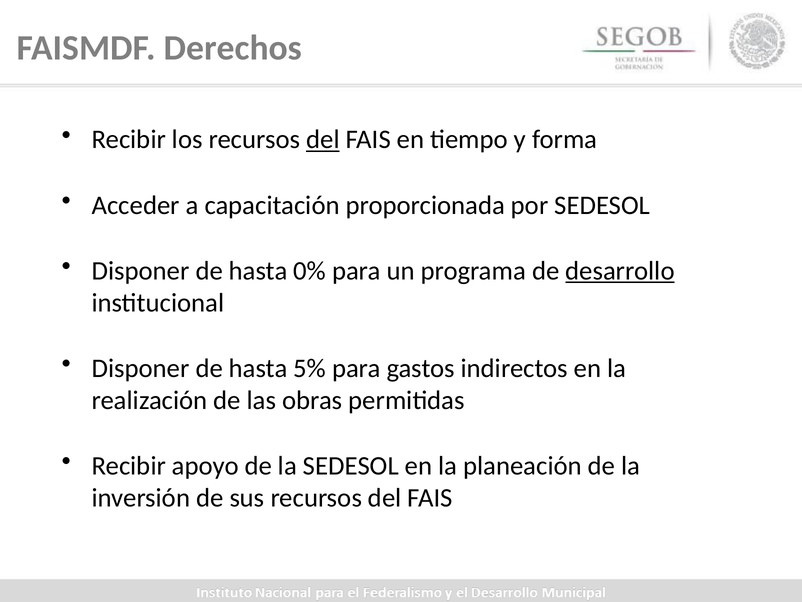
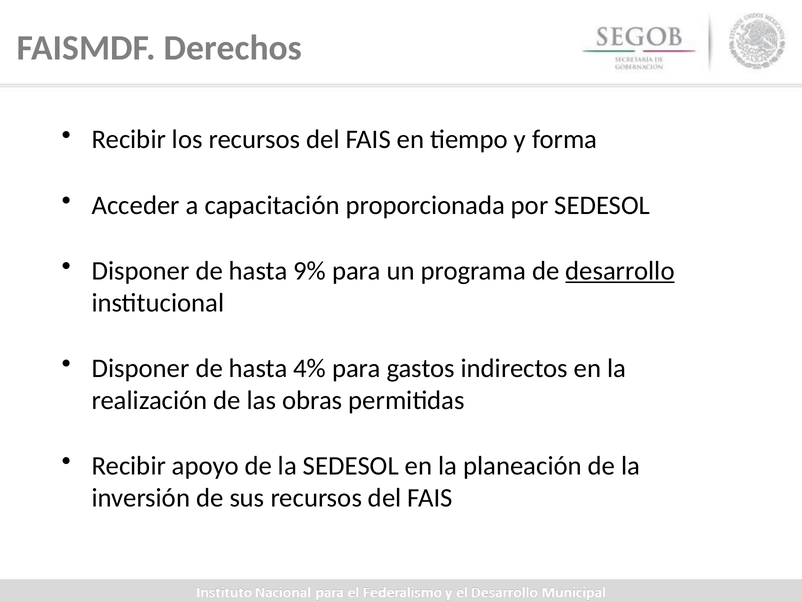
del underline: present -> none (323, 140)
0%: 0% -> 9% (310, 270)
5%: 5% -> 4% (310, 368)
